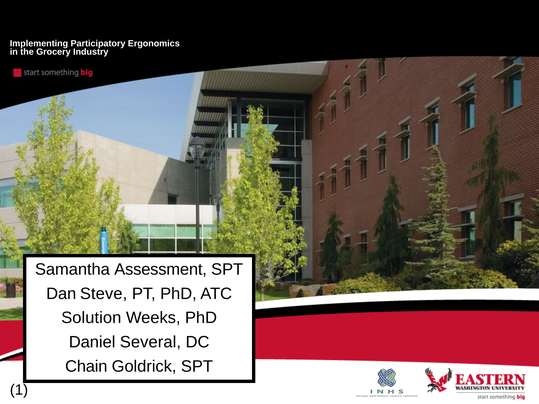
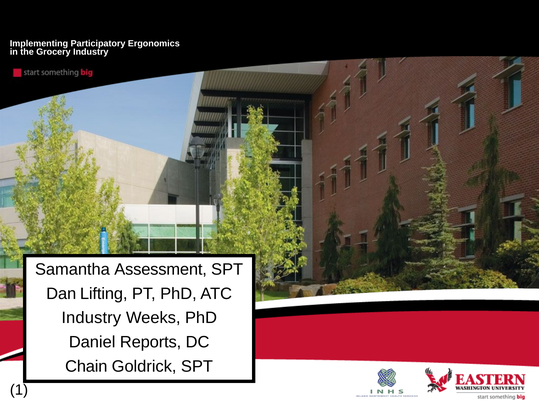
Steve: Steve -> Lifting (104, 294)
Solution: Solution -> Industry (91, 318)
Several: Several -> Reports (151, 342)
